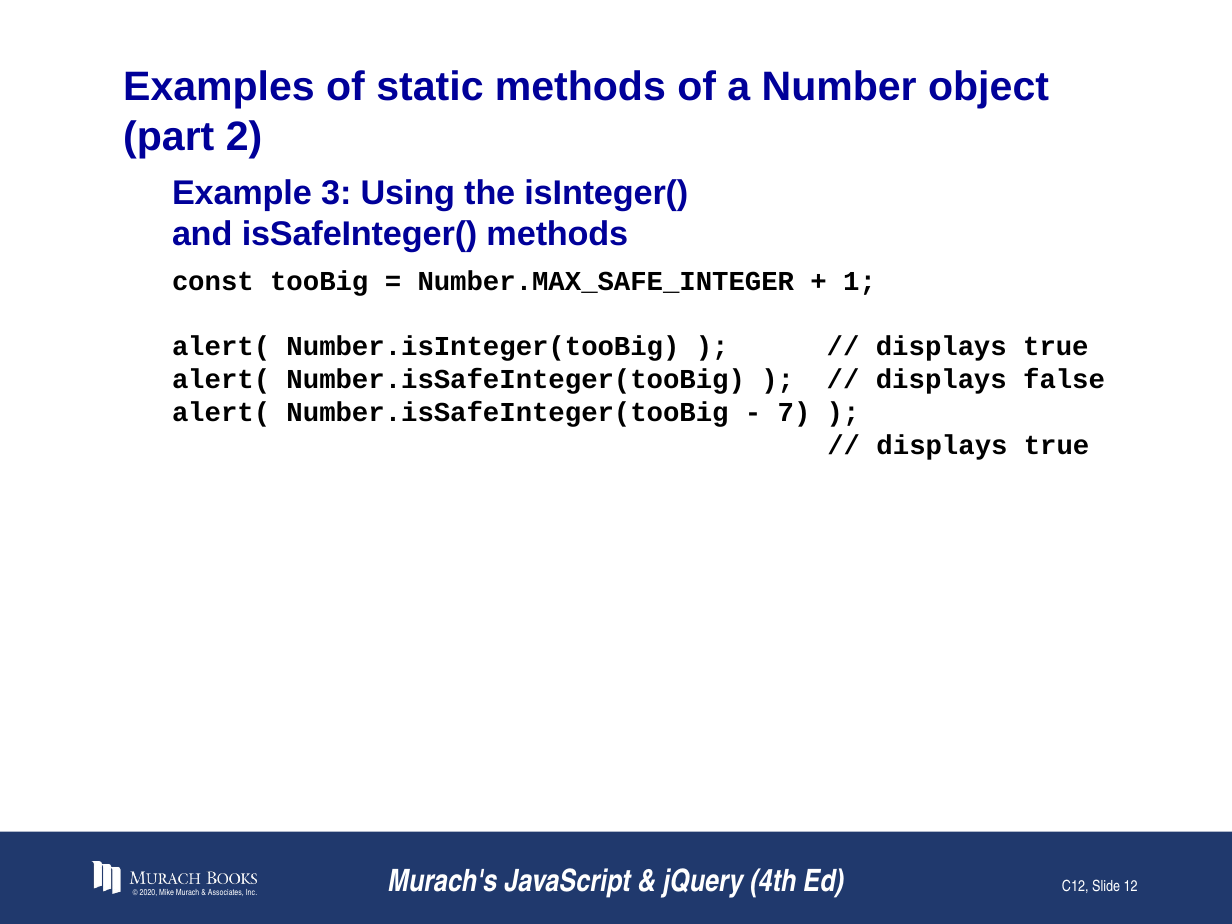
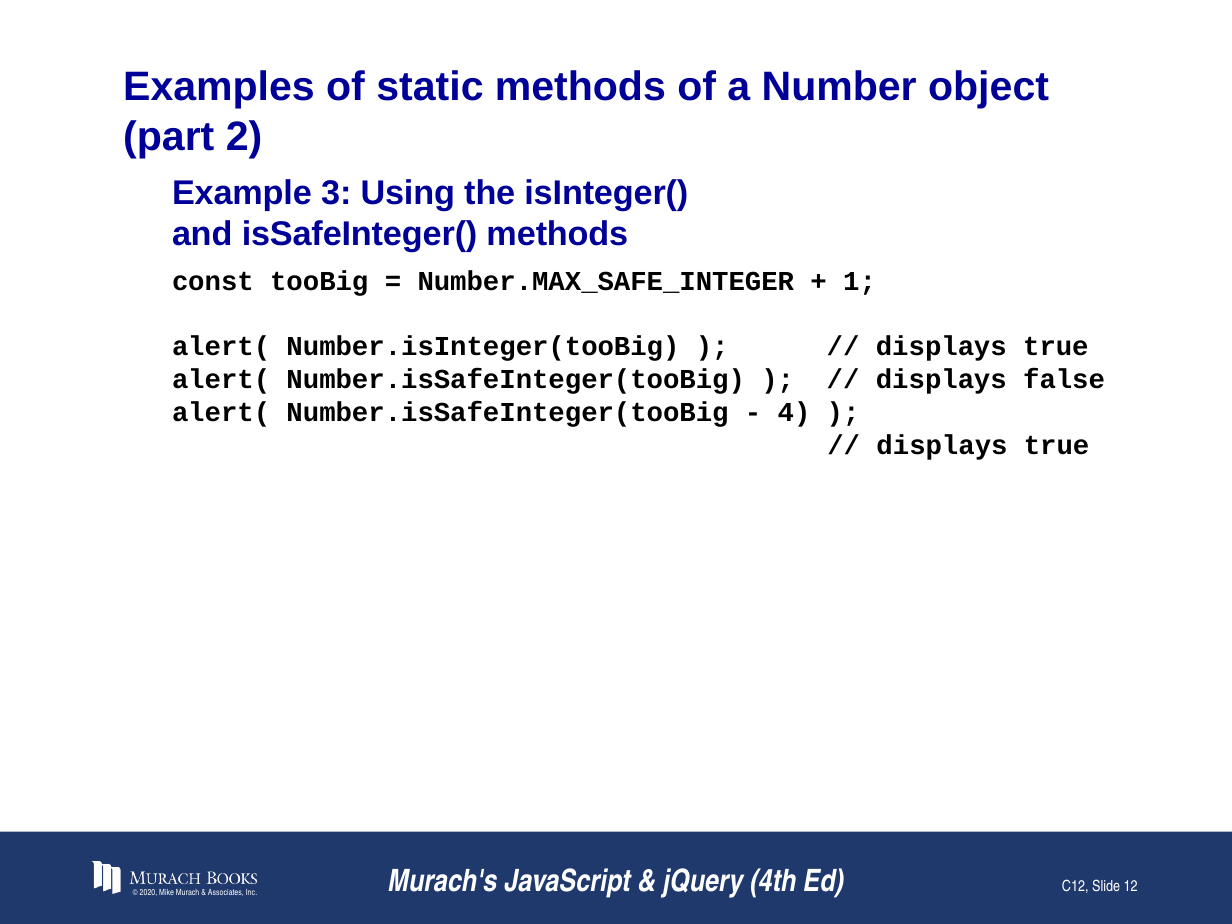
7: 7 -> 4 (794, 413)
